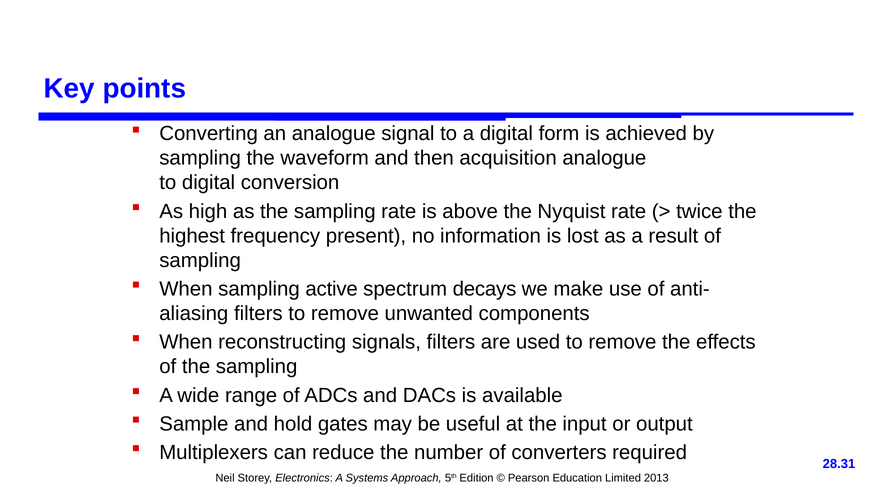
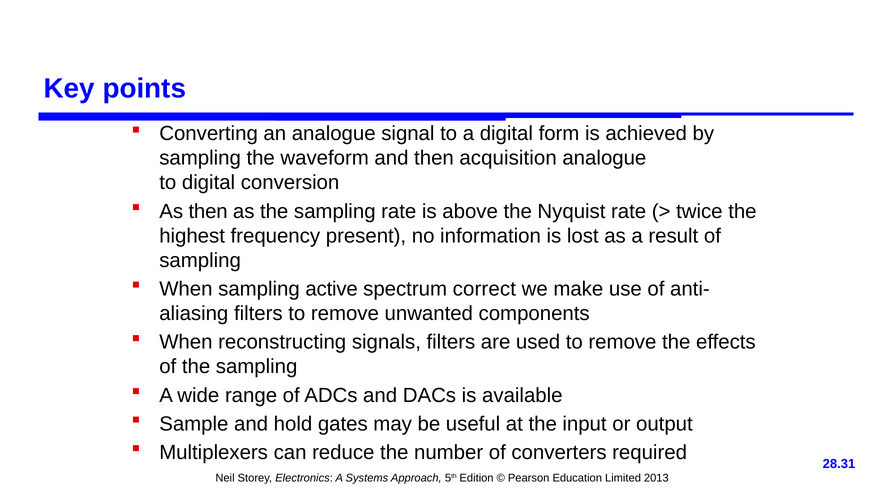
As high: high -> then (208, 211)
decays: decays -> correct (484, 289)
